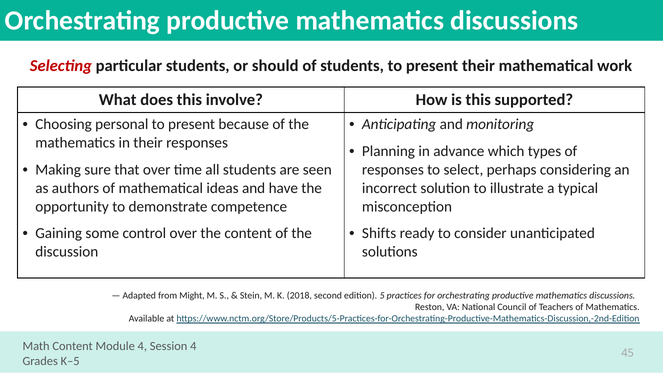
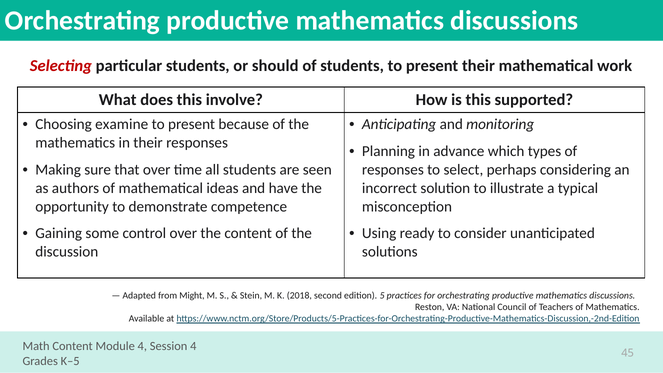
personal: personal -> examine (122, 124)
Shifts: Shifts -> Using (379, 233)
